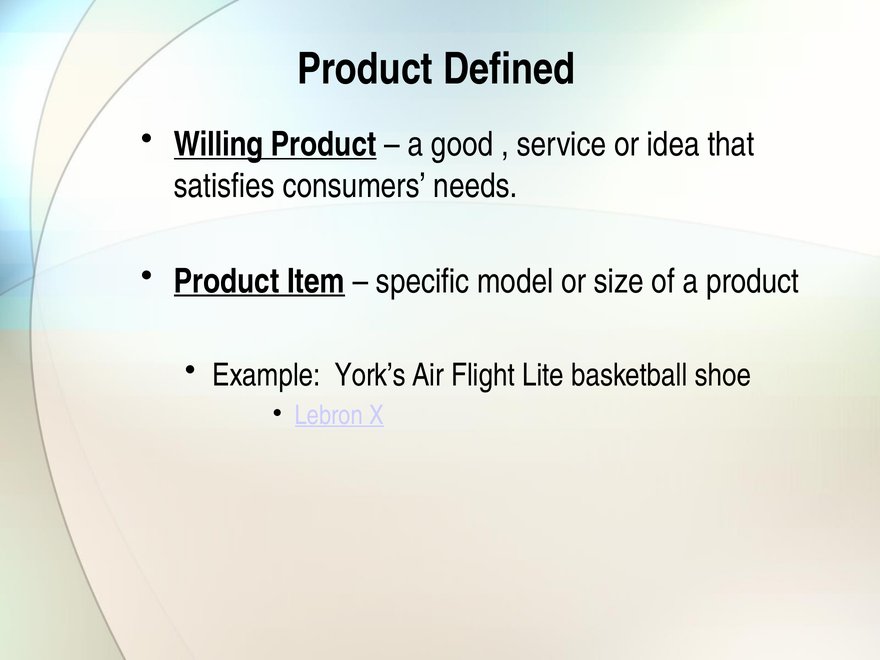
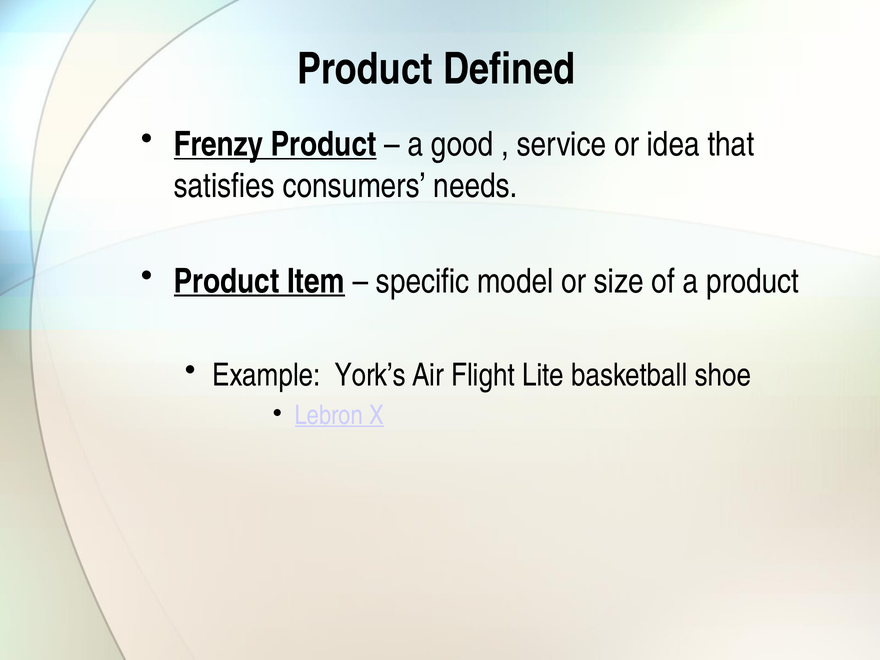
Willing: Willing -> Frenzy (219, 145)
